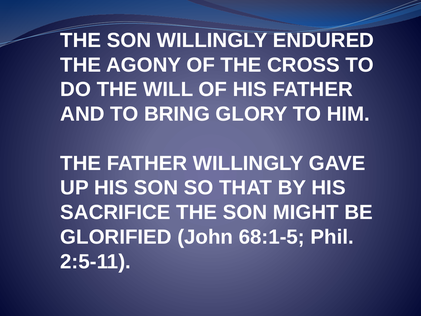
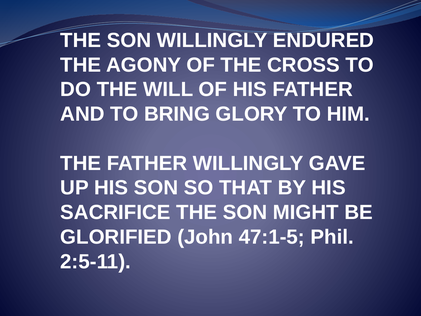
68:1-5: 68:1-5 -> 47:1-5 (272, 237)
